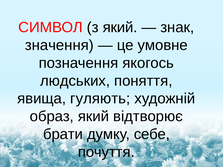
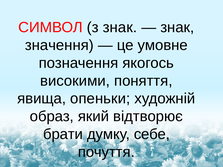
з який: який -> знак (120, 27)
людських: людських -> високими (75, 81)
гуляють: гуляють -> опеньки (100, 99)
